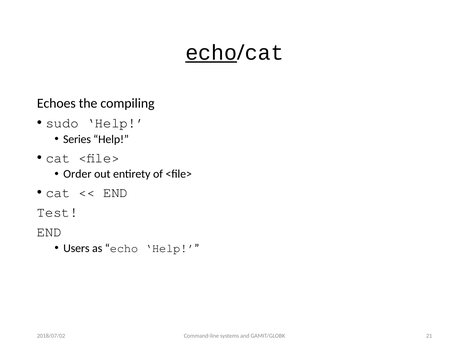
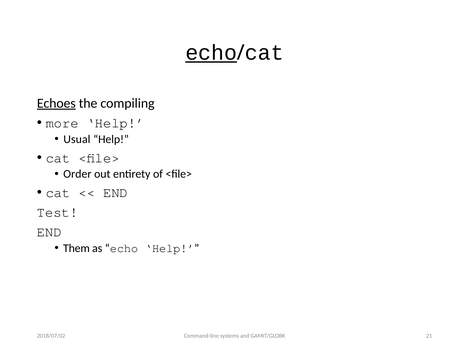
Echoes underline: none -> present (56, 103)
sudo: sudo -> more (62, 123)
Series: Series -> Usual (77, 139)
Users: Users -> Them (76, 248)
